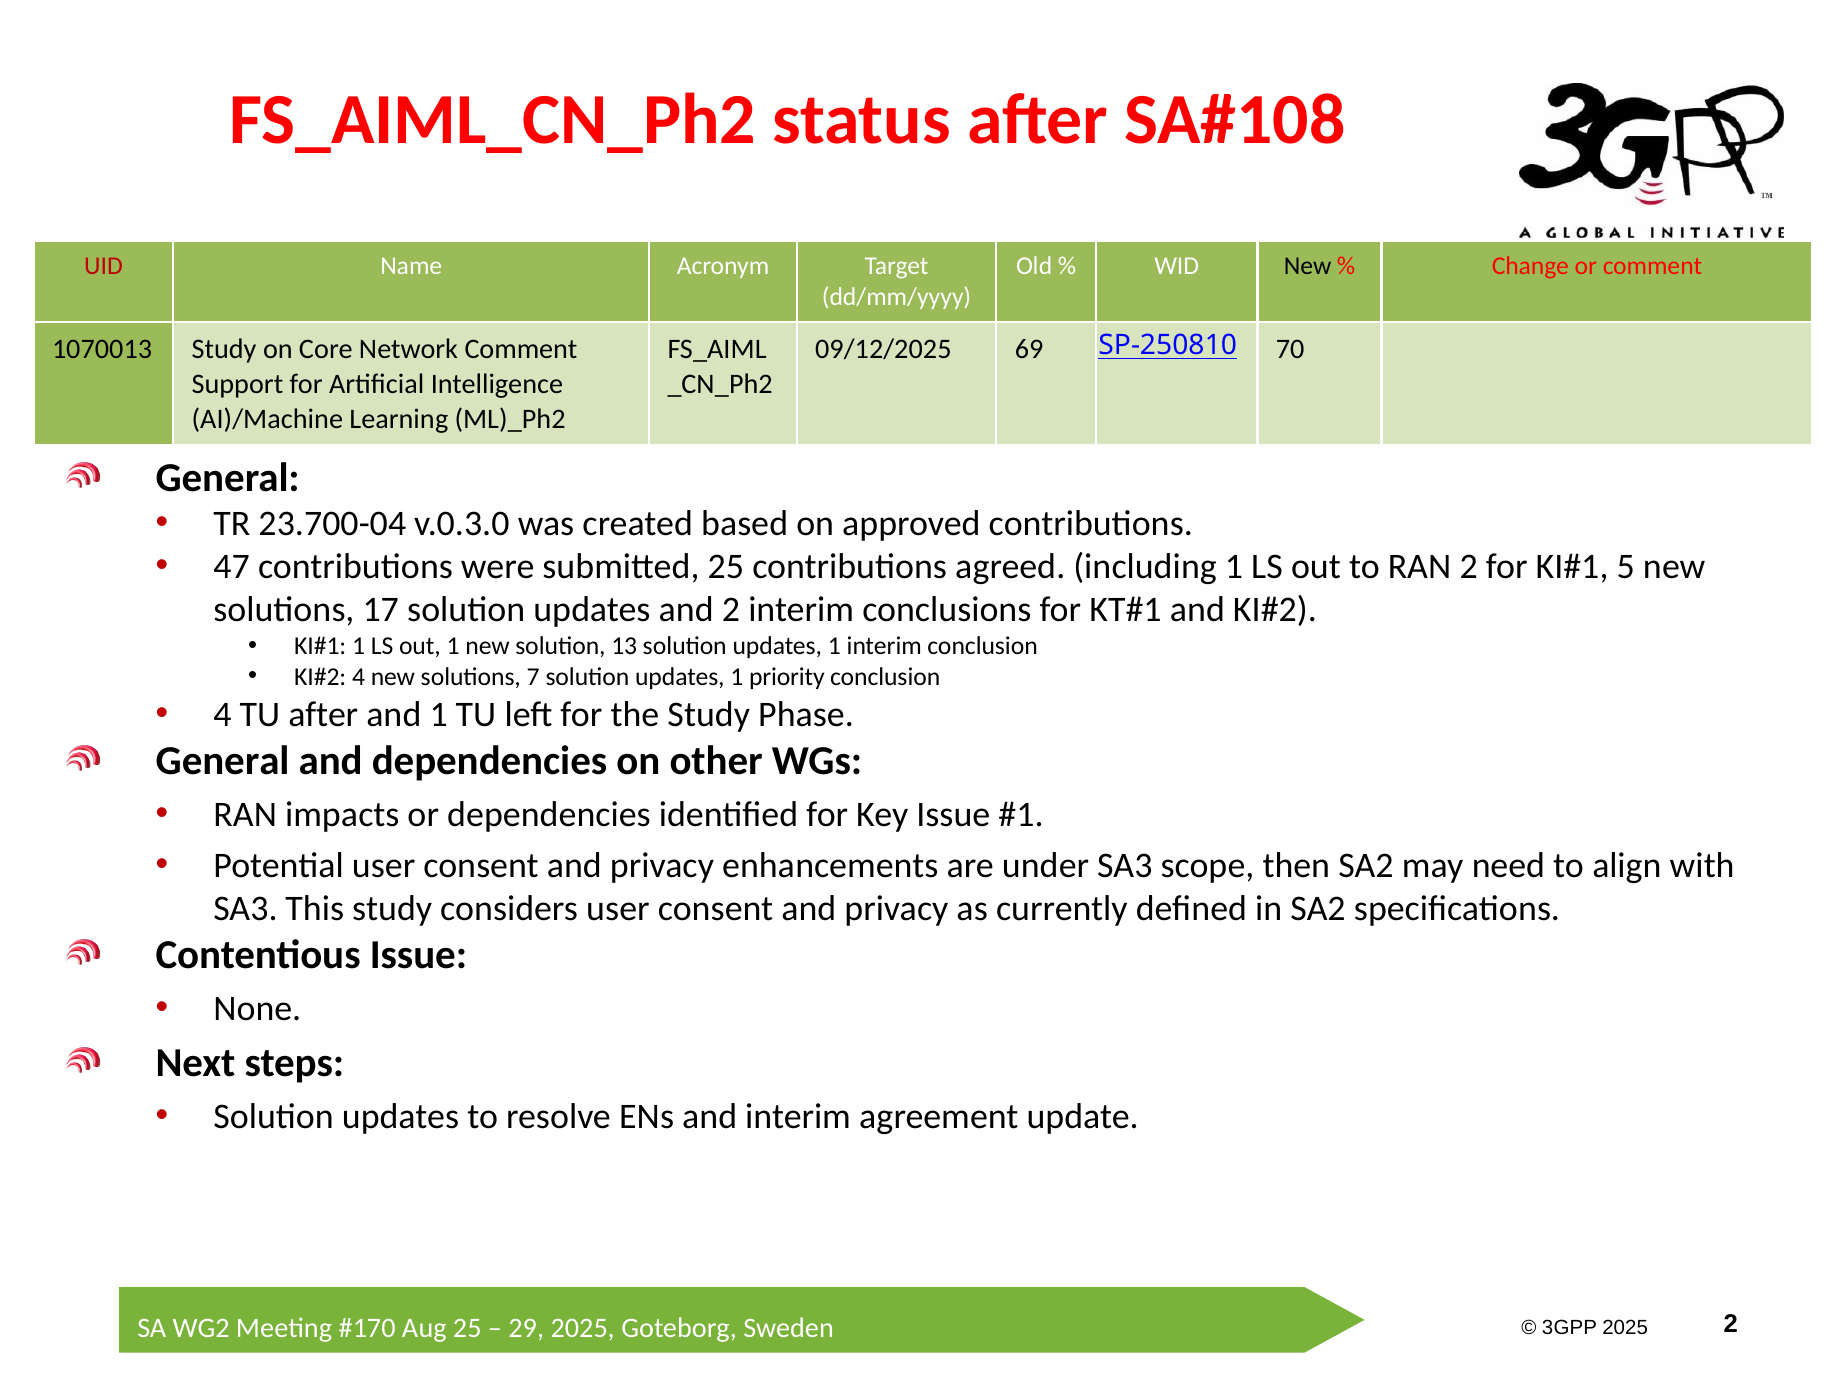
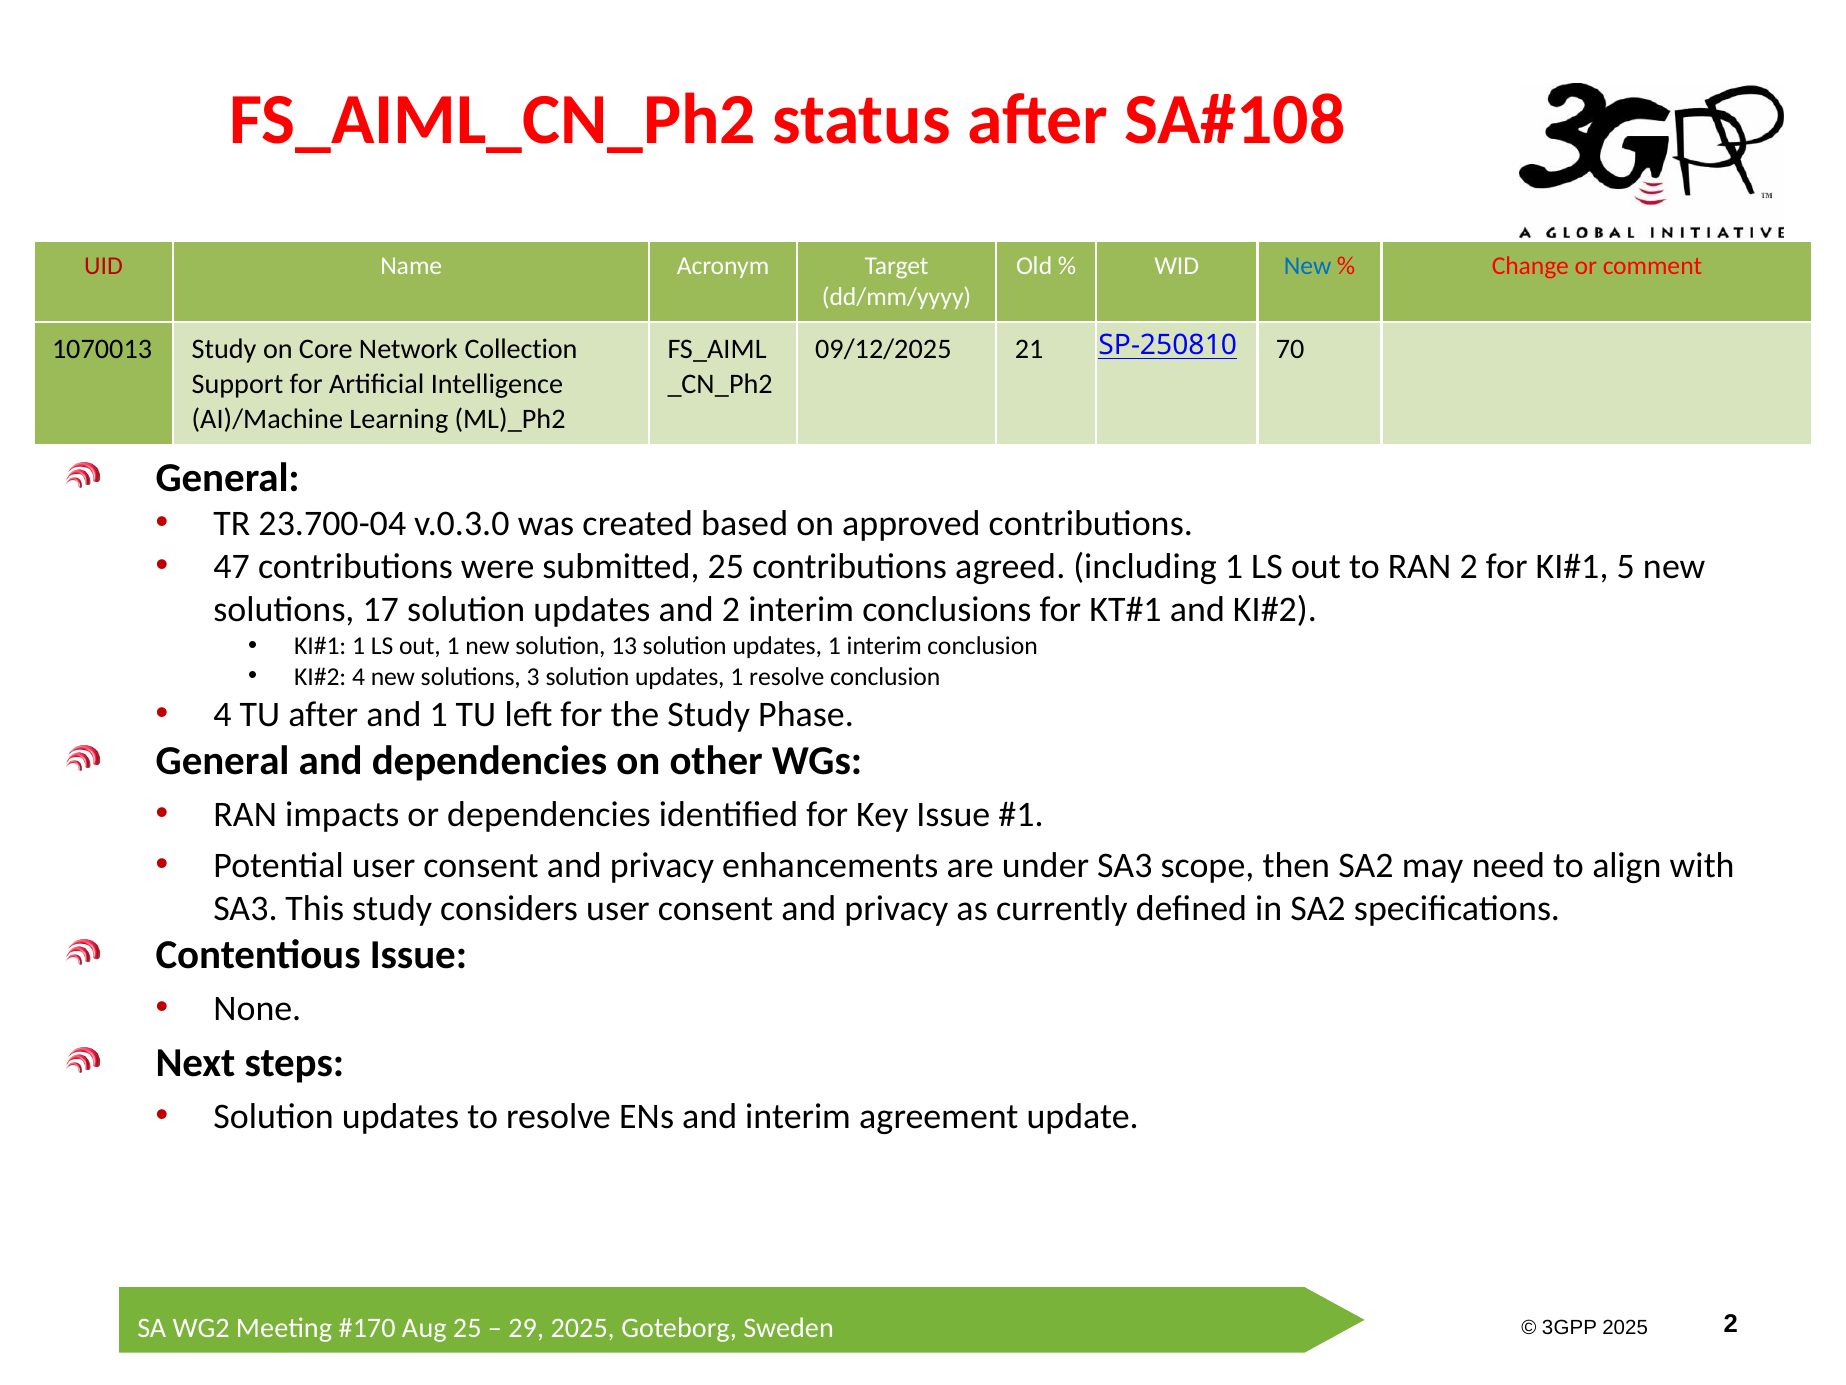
New colour: black -> blue (1308, 266)
Network Comment: Comment -> Collection (521, 349)
69: 69 -> 21 (1029, 349)
7: 7 -> 3 (533, 677)
1 priority: priority -> resolve (787, 677)
